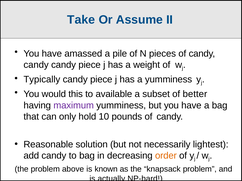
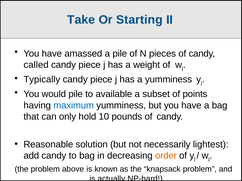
Assume: Assume -> Starting (139, 20)
candy: candy -> called (36, 65)
would this: this -> pile (76, 94)
better: better -> points (195, 94)
maximum colour: purple -> blue (74, 106)
